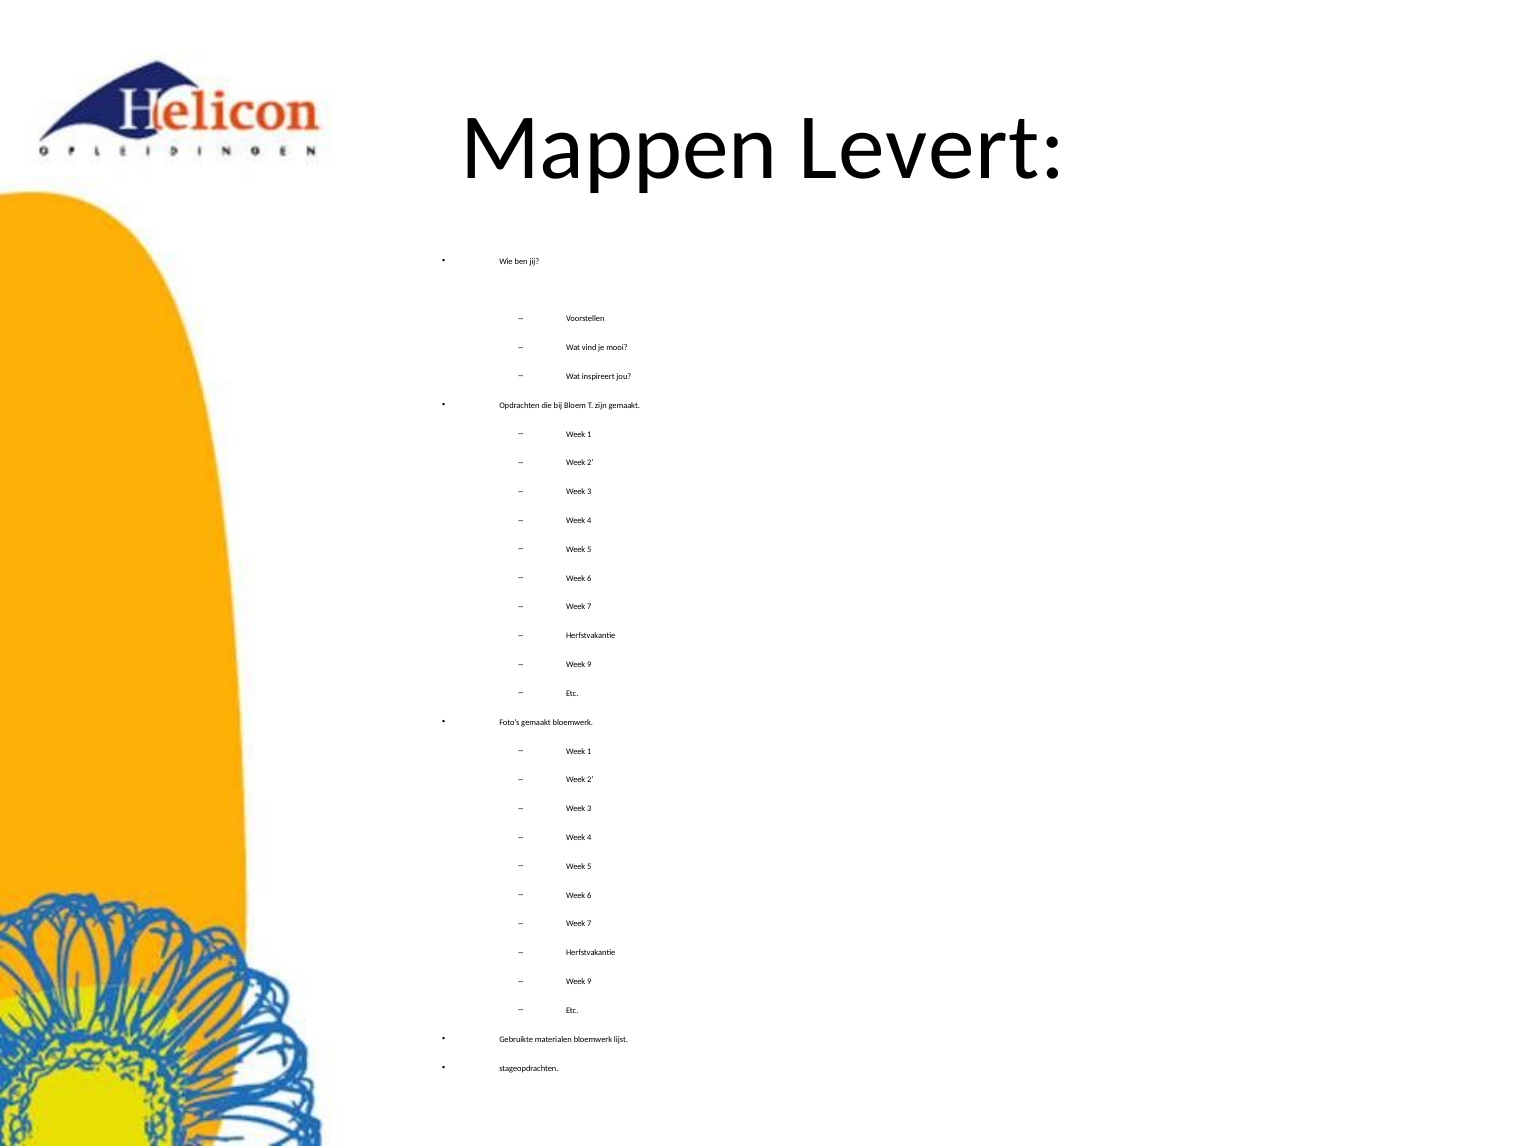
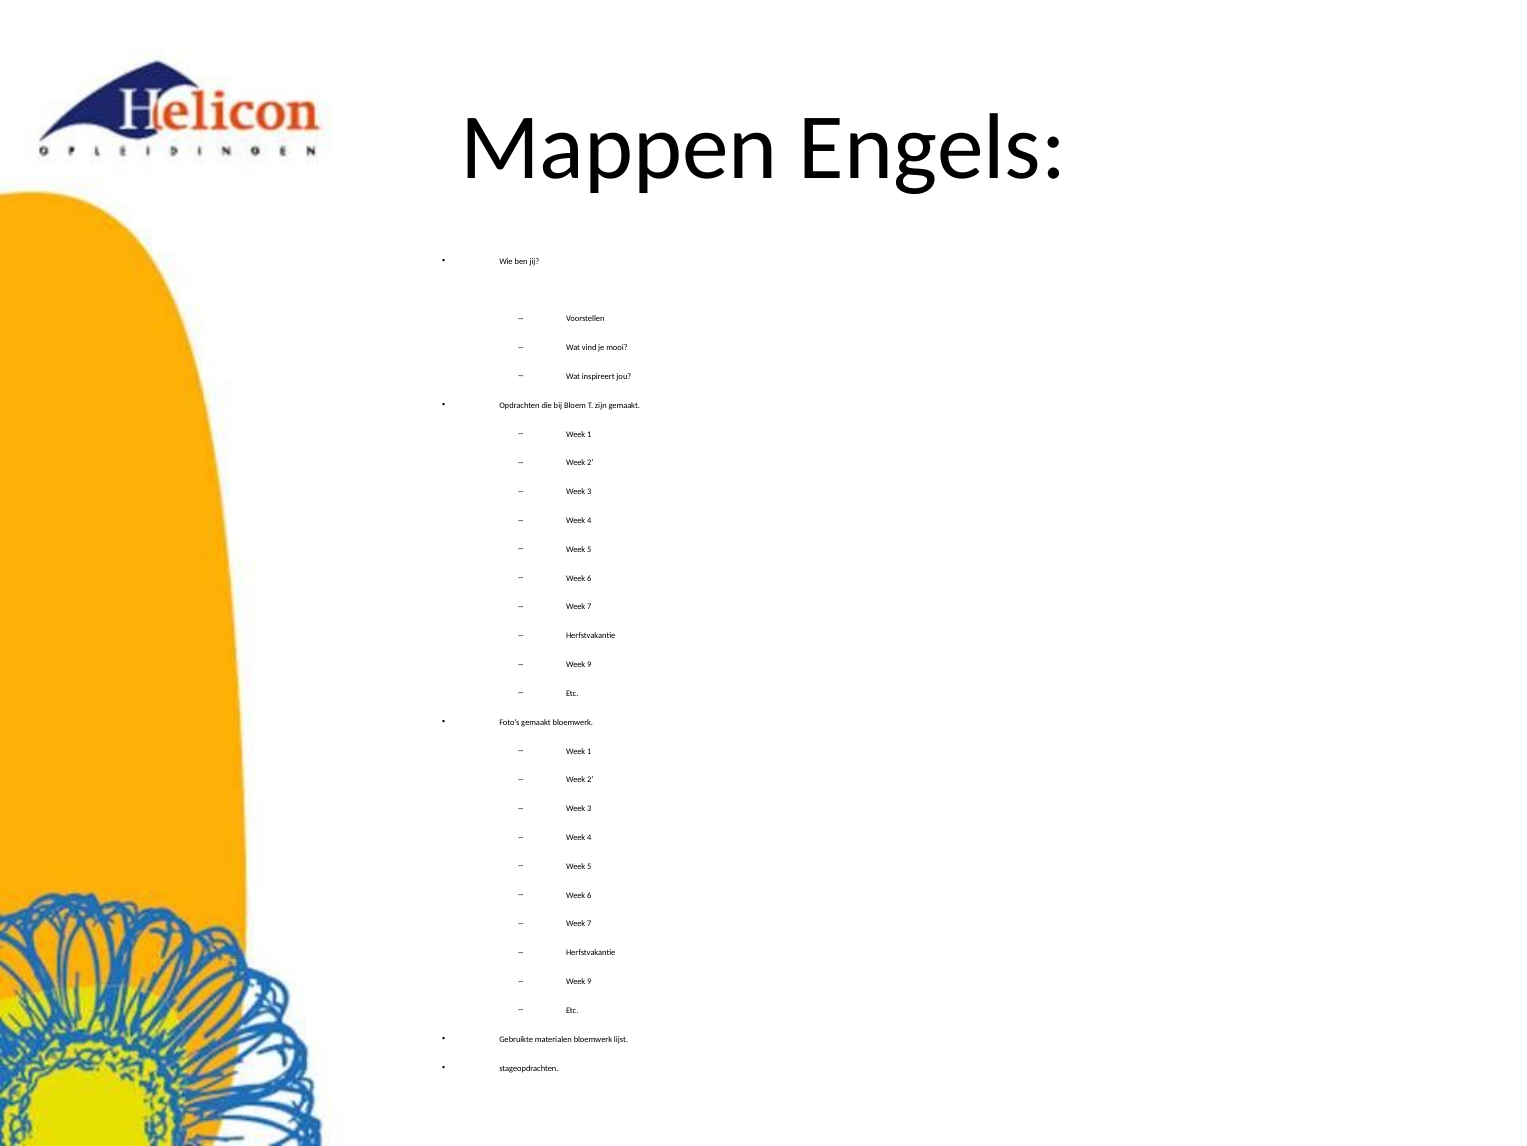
Levert: Levert -> Engels (933, 148)
